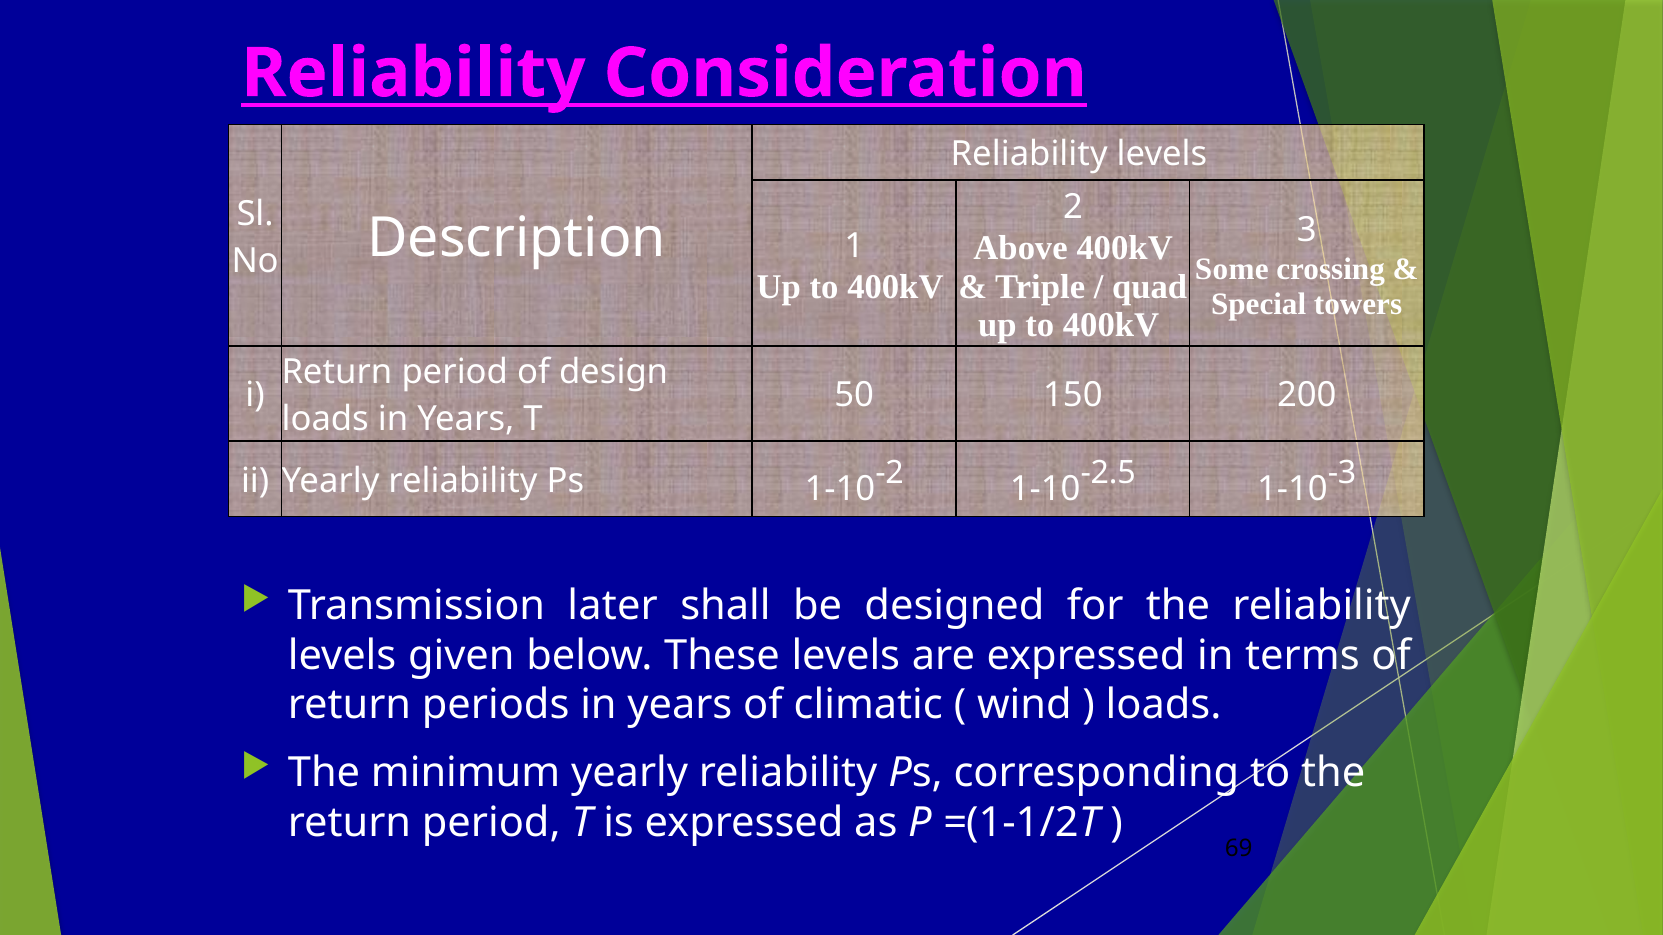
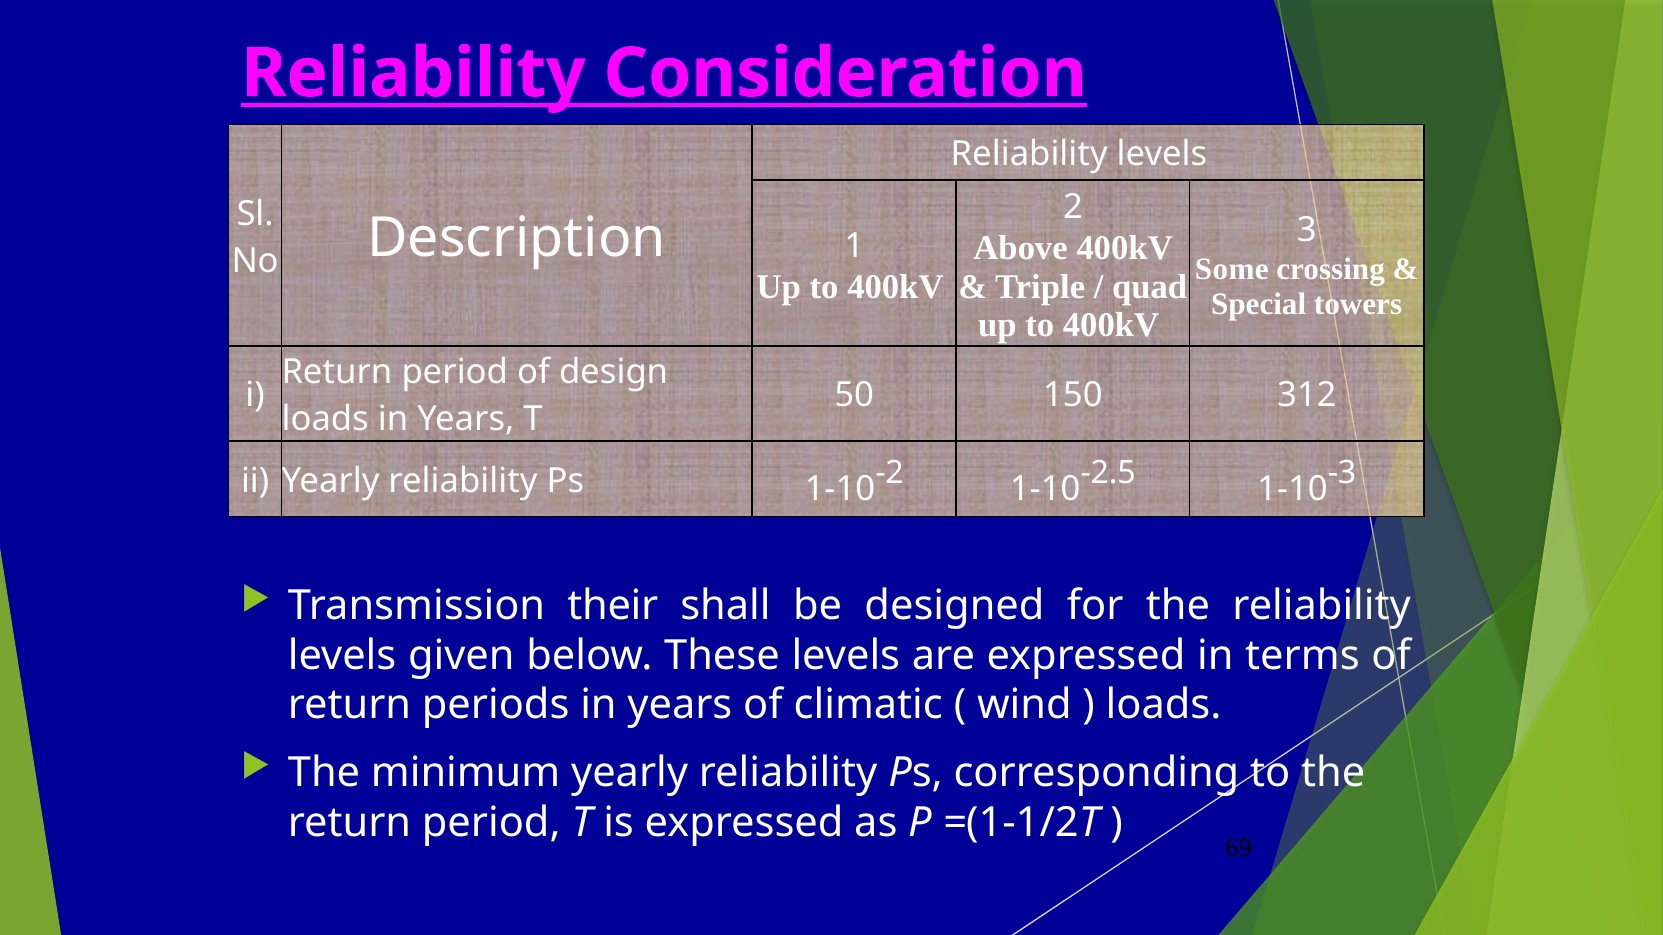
200: 200 -> 312 (1307, 396)
later: later -> their (613, 606)
